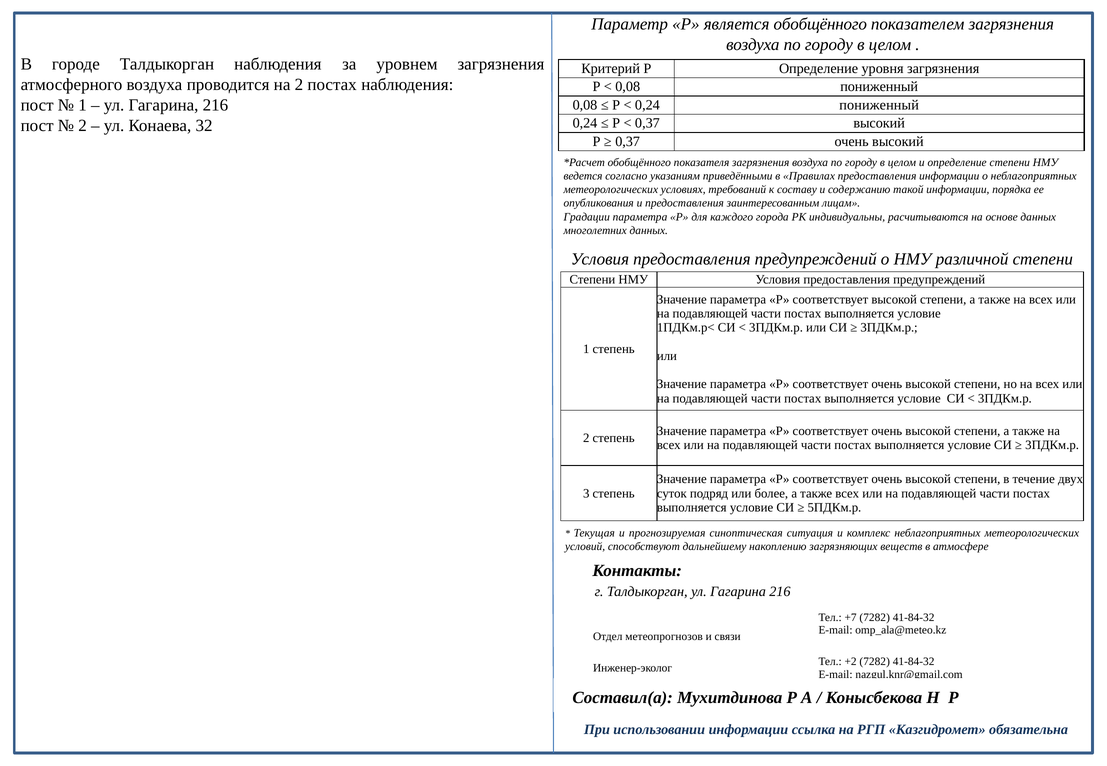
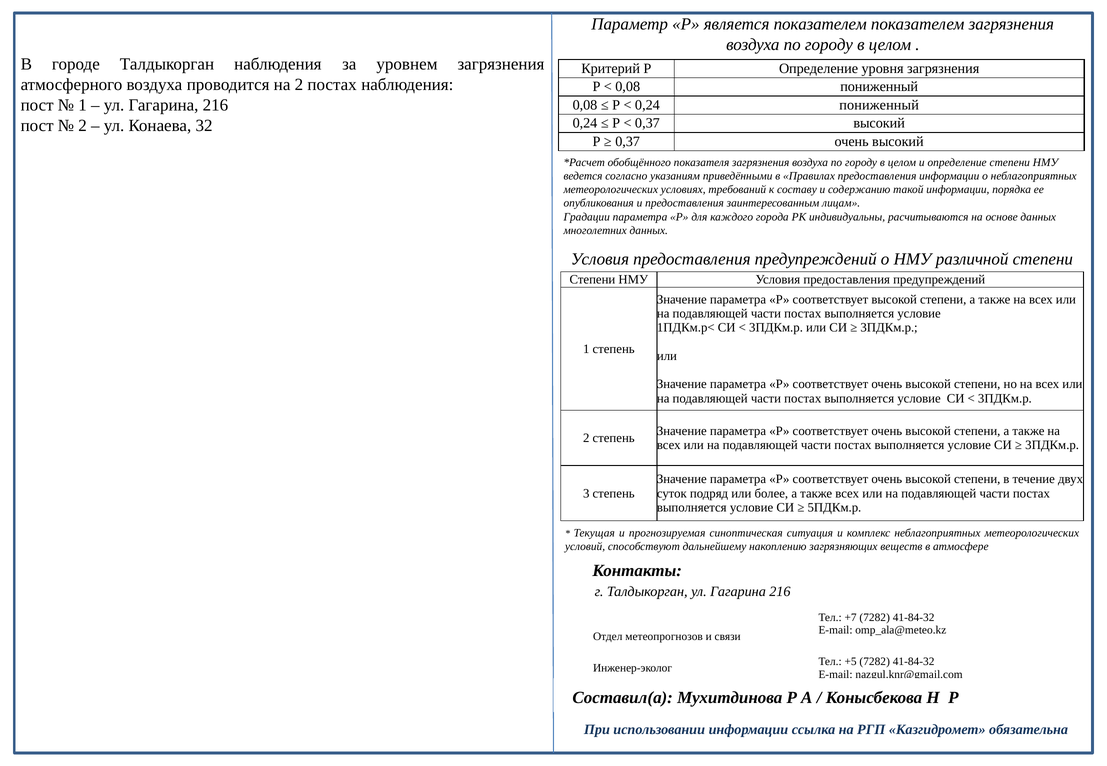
является обобщённого: обобщённого -> показателем (820, 24)
+2: +2 -> +5 (851, 662)
